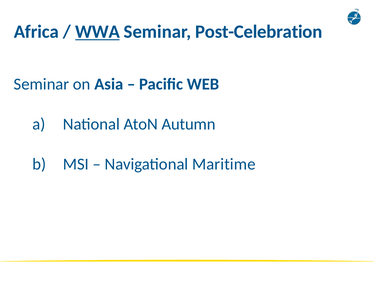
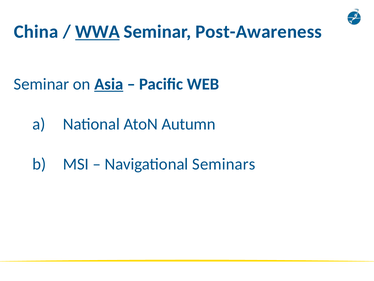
Africa: Africa -> China (36, 32)
Post-Celebration: Post-Celebration -> Post-Awareness (259, 32)
Asia underline: none -> present (109, 84)
Maritime: Maritime -> Seminars (224, 164)
